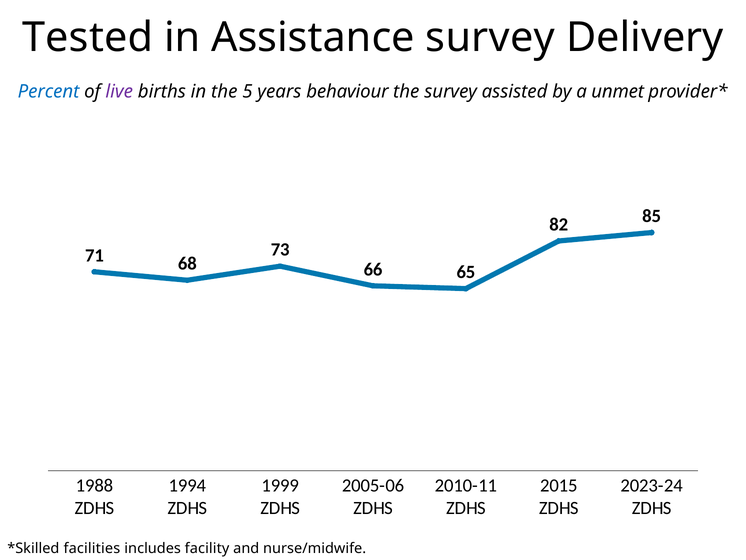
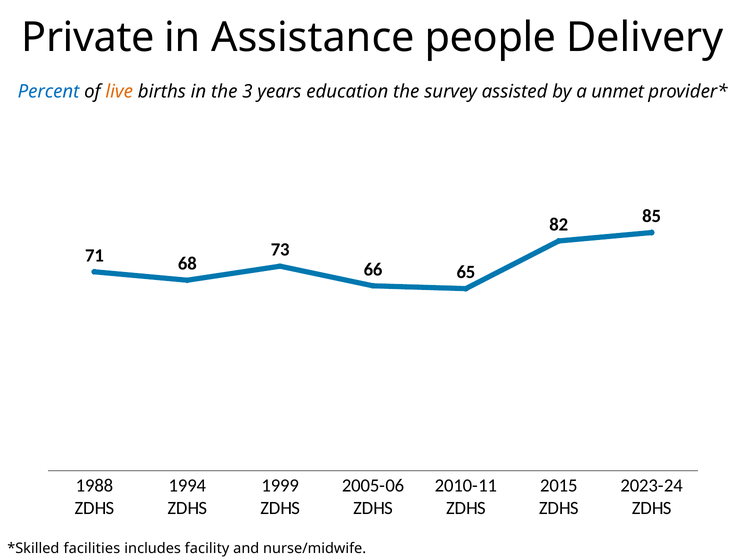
Tested: Tested -> Private (88, 37)
Assistance survey: survey -> people (491, 37)
live colour: purple -> orange (119, 91)
5: 5 -> 3 (247, 91)
behaviour: behaviour -> education (347, 91)
